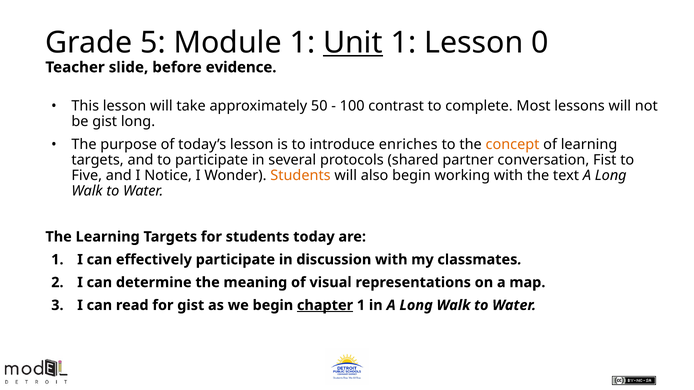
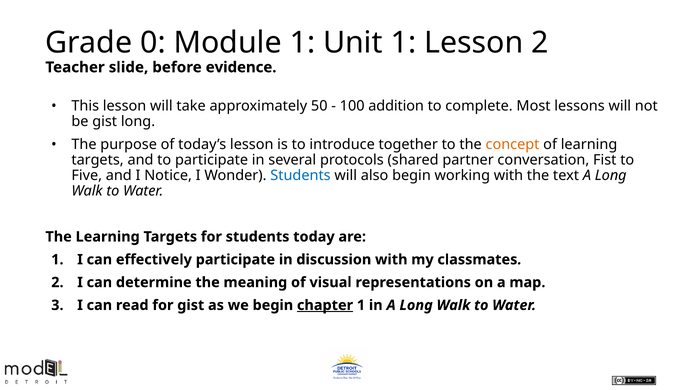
5: 5 -> 0 (153, 43)
Unit underline: present -> none (353, 43)
Lesson 0: 0 -> 2 (540, 43)
contrast: contrast -> addition (396, 106)
enriches: enriches -> together (408, 144)
Students colour: orange -> blue (301, 176)
